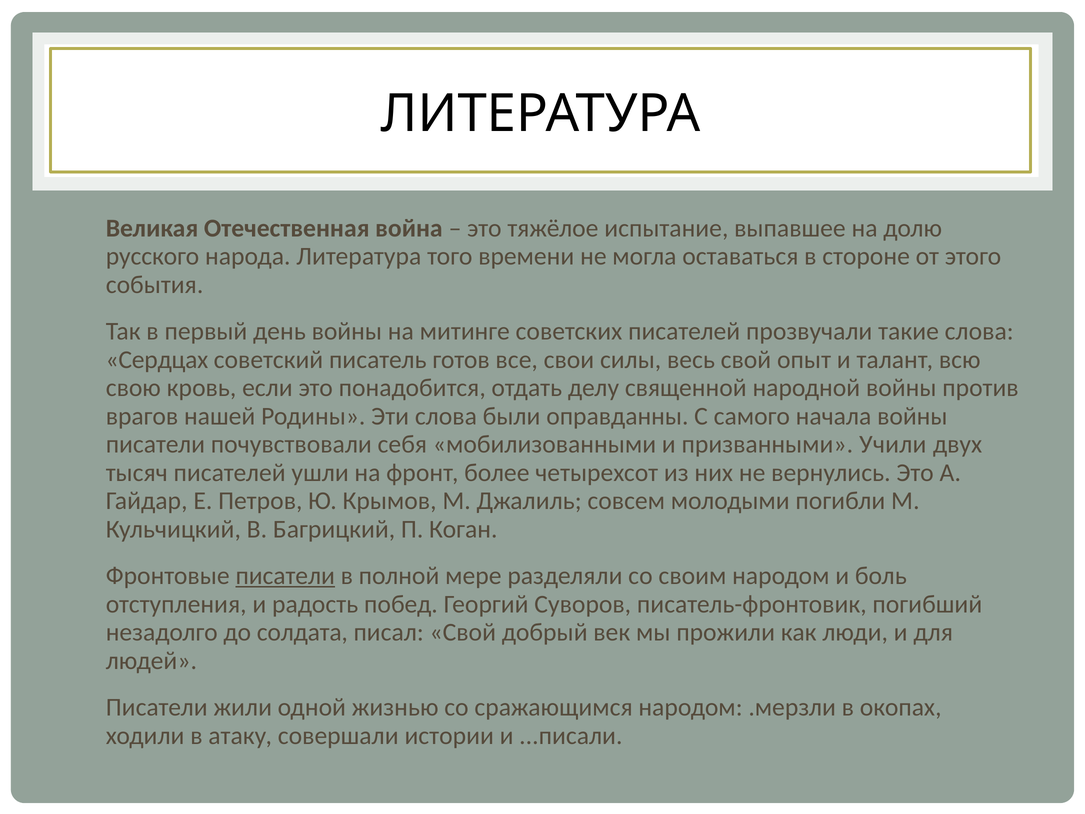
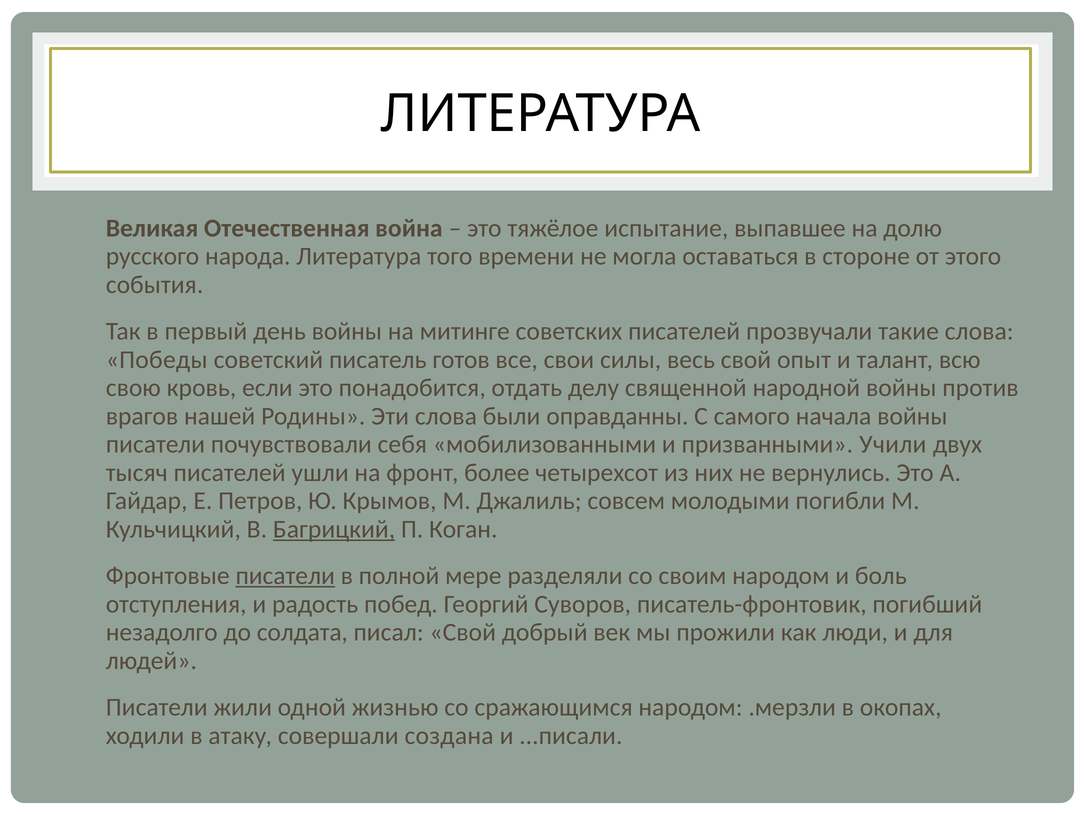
Сердцах: Сердцах -> Победы (157, 359)
Багрицкий underline: none -> present (334, 529)
истории: истории -> создана (449, 735)
